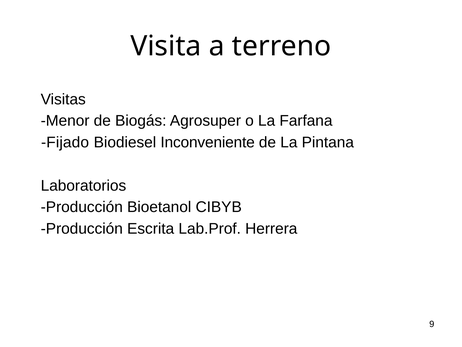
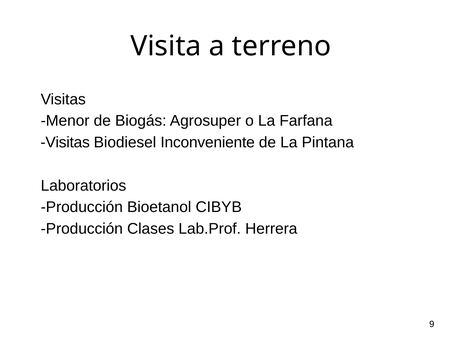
Fijado: Fijado -> Visitas (65, 142)
Escrita: Escrita -> Clases (151, 228)
